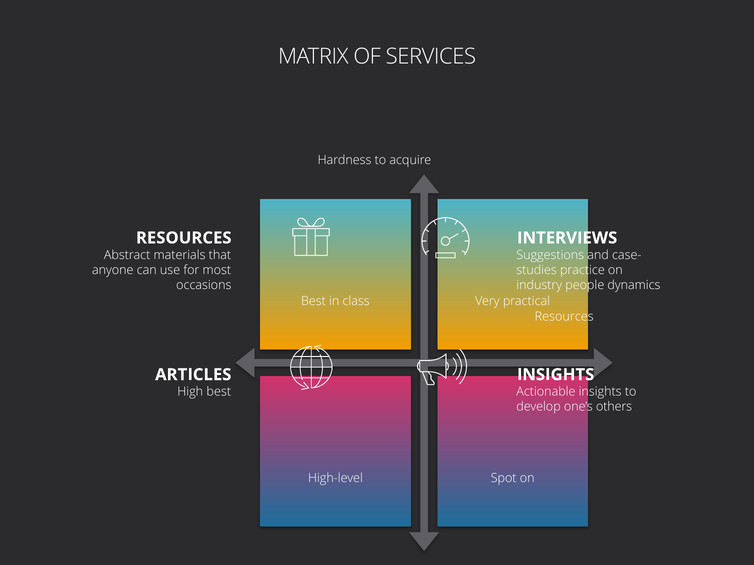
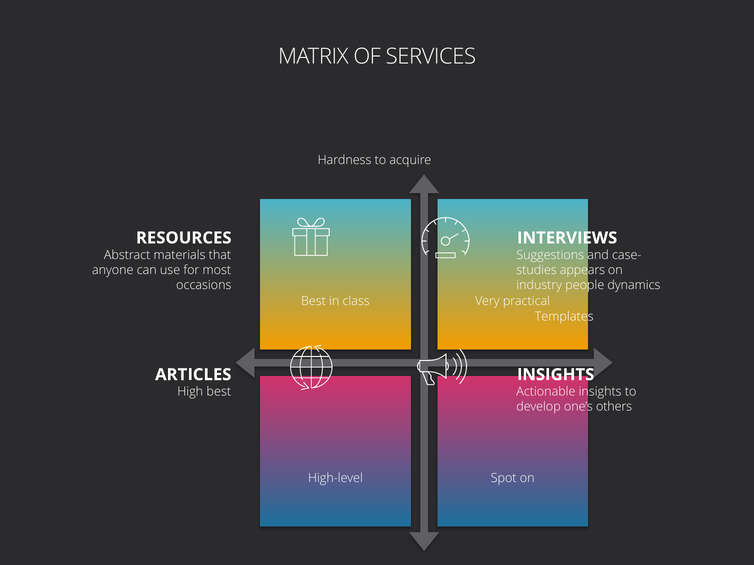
practice: practice -> appears (582, 270)
Resources: Resources -> Templates (564, 317)
